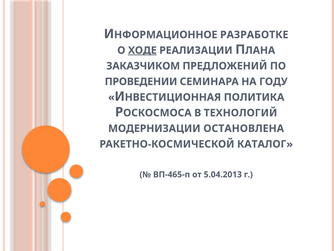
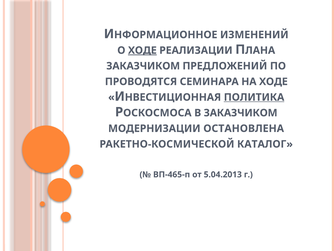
РАЗРАБОТКЕ: РАЗРАБОТКЕ -> ИЗМЕНЕНИЙ (254, 35)
ПРОВЕДЕНИИ: ПРОВЕДЕНИИ -> ПРОВОДЯТСЯ (141, 81)
НА ГОДУ: ГОДУ -> ХОДЕ (273, 81)
ПОЛИТИКА underline: none -> present (254, 97)
В ТЕХНОЛОГИЙ: ТЕХНОЛОГИЙ -> ЗАКАЗЧИКОМ (241, 113)
